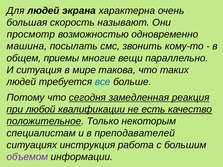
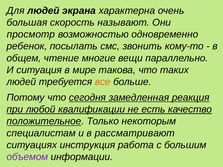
машина: машина -> ребенок (27, 46)
приемы: приемы -> чтение (61, 58)
все colour: blue -> orange (103, 82)
преподавателей: преподавателей -> рассматривают (135, 133)
